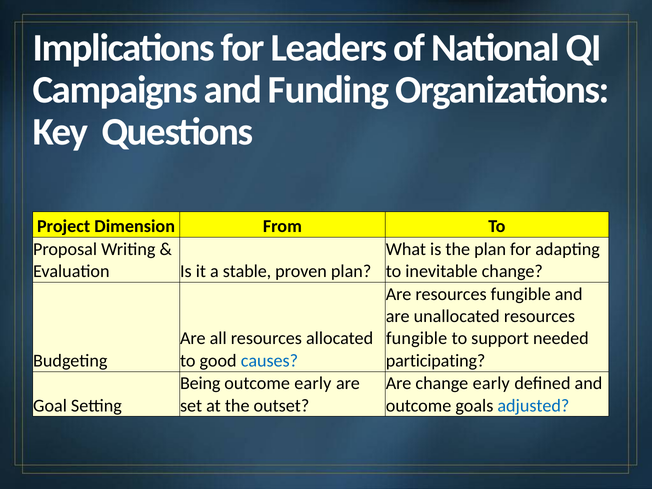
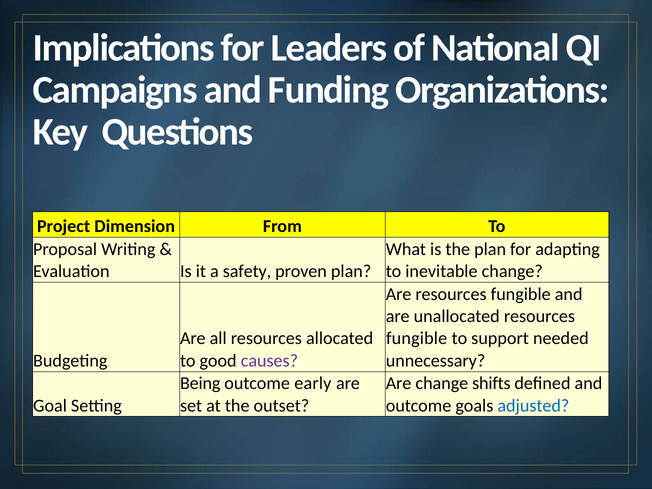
stable: stable -> safety (247, 271)
causes colour: blue -> purple (269, 361)
participating: participating -> unnecessary (436, 361)
change early: early -> shifts (491, 383)
